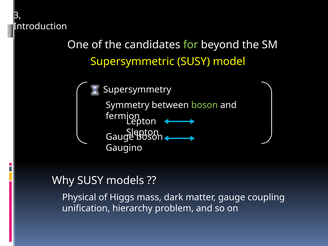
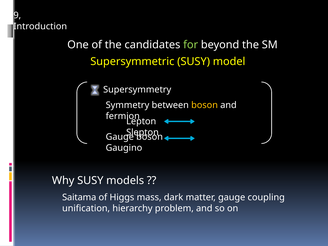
3: 3 -> 9 (17, 15)
boson colour: light green -> yellow (205, 105)
Physical: Physical -> Saitama (79, 197)
